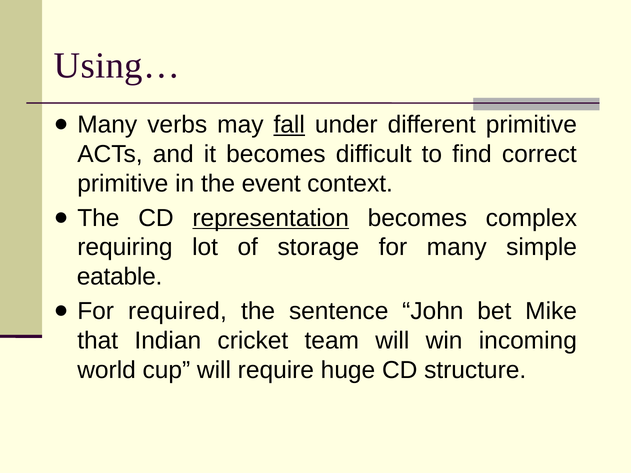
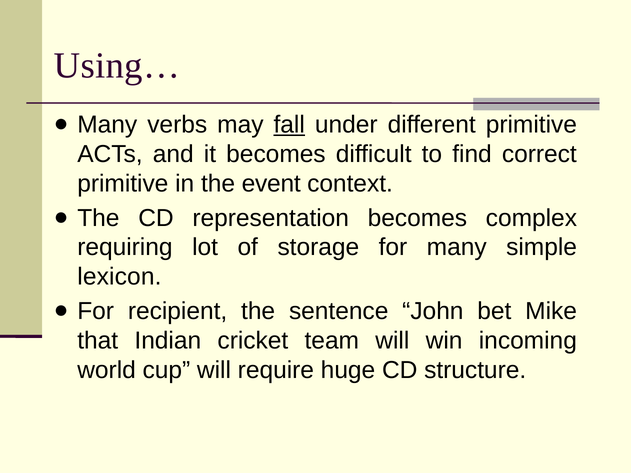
representation underline: present -> none (271, 218)
eatable: eatable -> lexicon (119, 277)
required: required -> recipient (178, 311)
